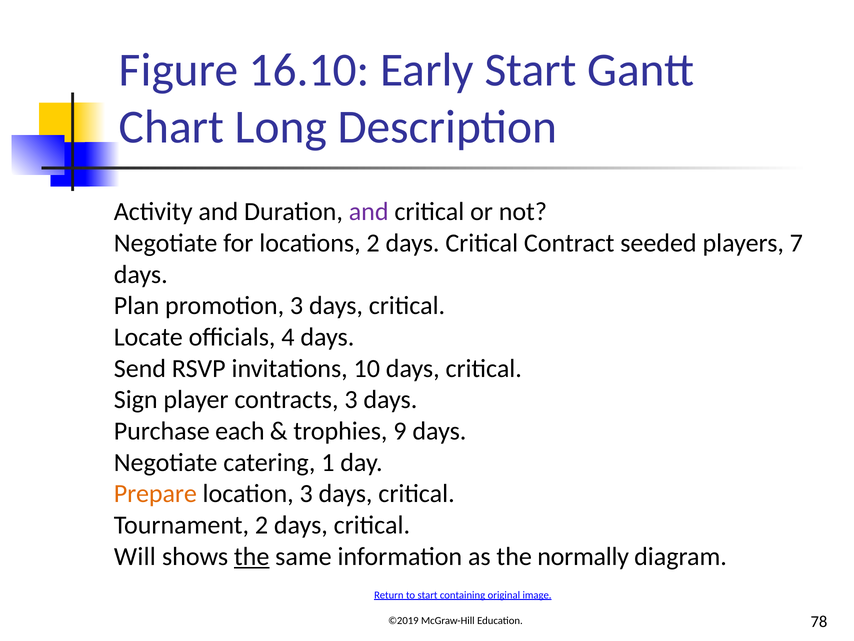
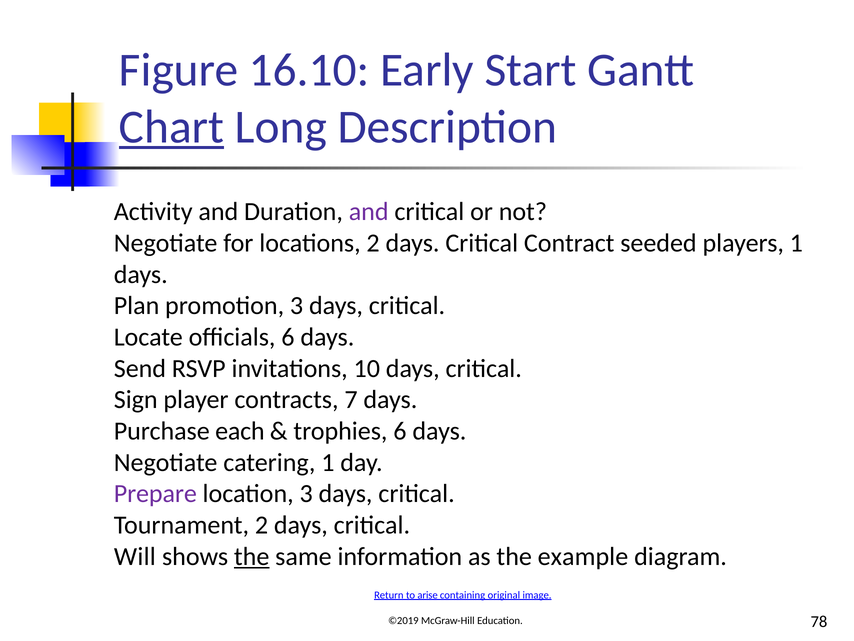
Chart underline: none -> present (172, 127)
players 7: 7 -> 1 (796, 243)
officials 4: 4 -> 6 (288, 337)
contracts 3: 3 -> 7 (351, 400)
trophies 9: 9 -> 6 (400, 431)
Prepare colour: orange -> purple (155, 493)
normally: normally -> example (583, 556)
to start: start -> arise (428, 595)
